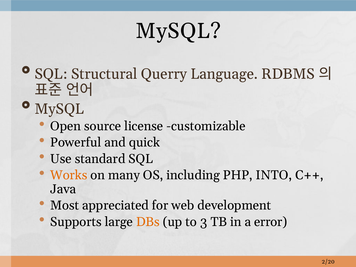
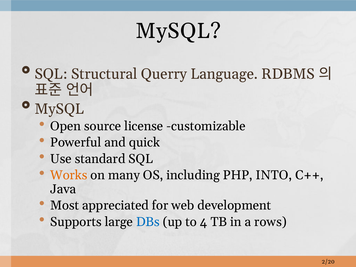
DBs colour: orange -> blue (148, 222)
3: 3 -> 4 (204, 222)
error: error -> rows (270, 222)
